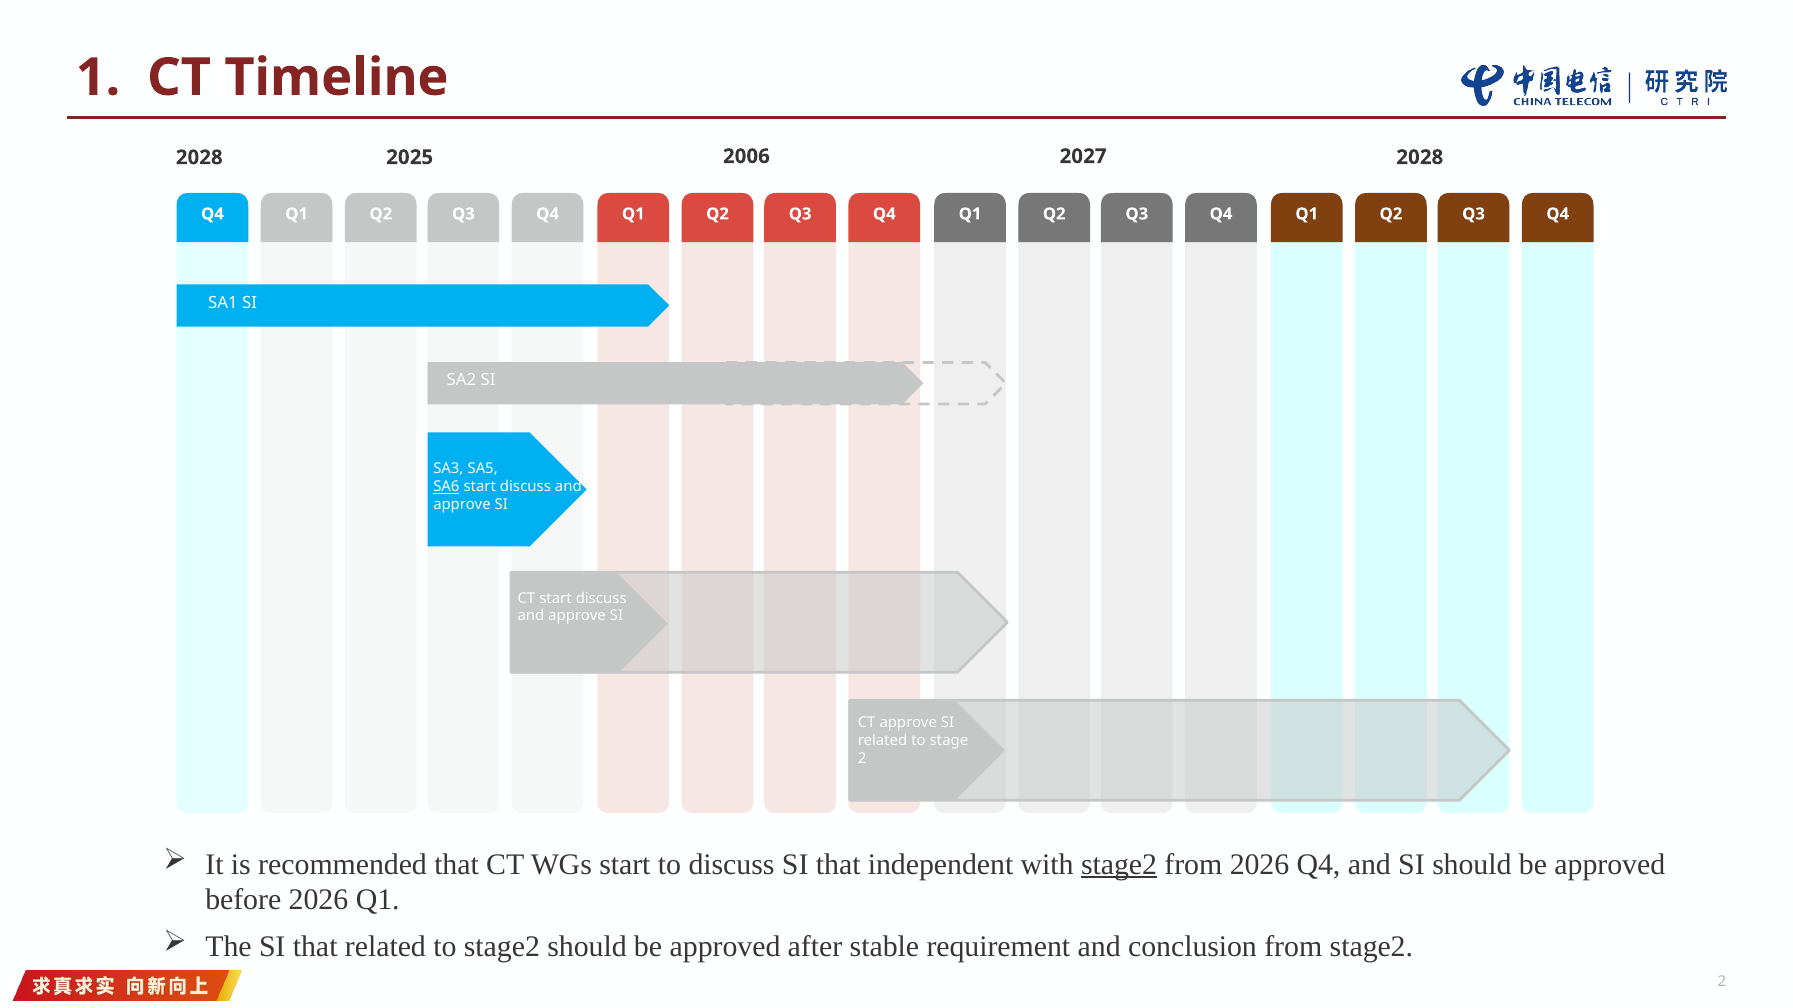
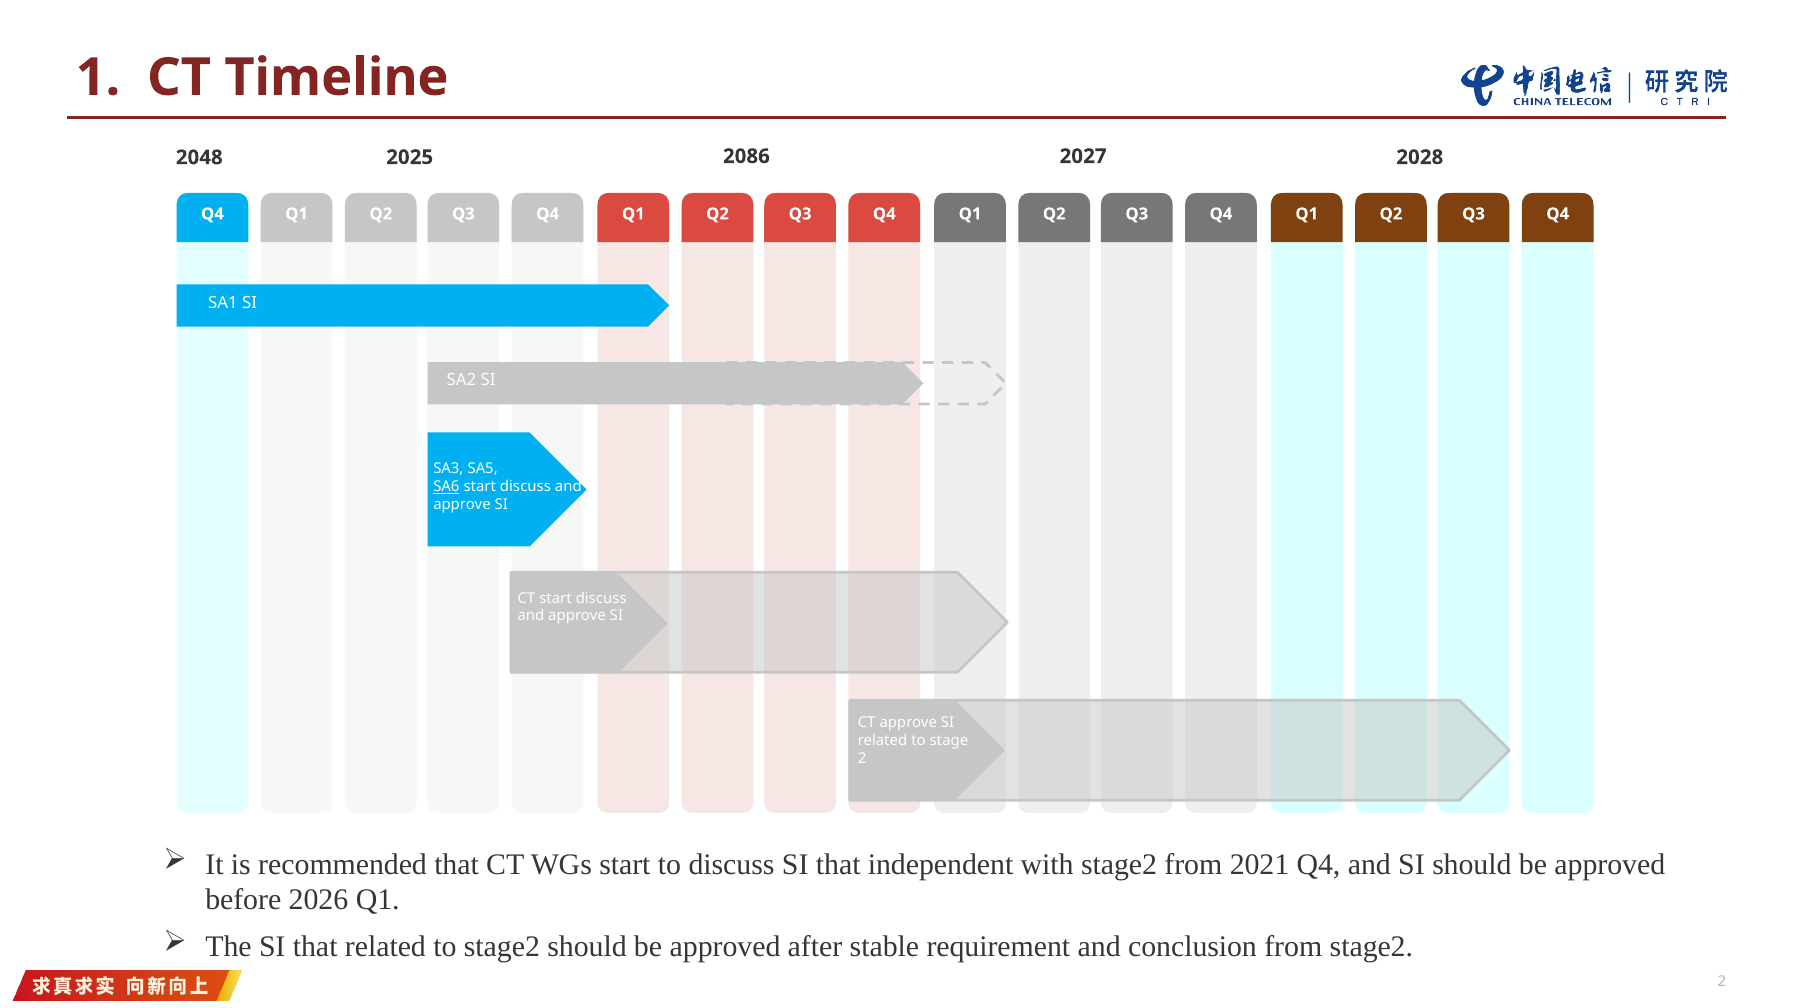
2006: 2006 -> 2086 (746, 156)
2028: 2028 -> 2048 (199, 158)
stage2 underline: present -> none (1119, 865)
from 2026: 2026 -> 2021 (1260, 865)
